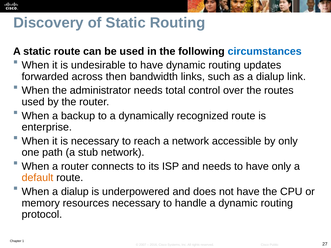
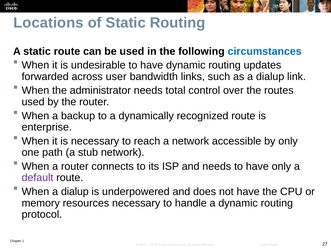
Discovery: Discovery -> Locations (48, 23)
then: then -> user (116, 77)
default colour: orange -> purple (37, 178)
